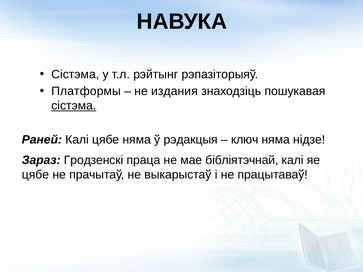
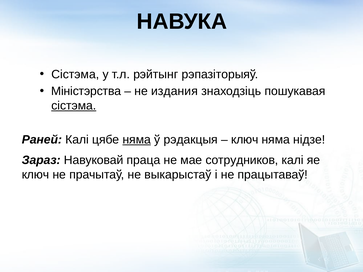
Платформы: Платформы -> Міністэрства (86, 91)
няма underline: none -> present (137, 140)
Гродзенскі: Гродзенскі -> Навуковай (94, 160)
бібліятэчнай: бібліятэчнай -> сотрудников (242, 160)
цябе: цябе -> ключ (36, 175)
